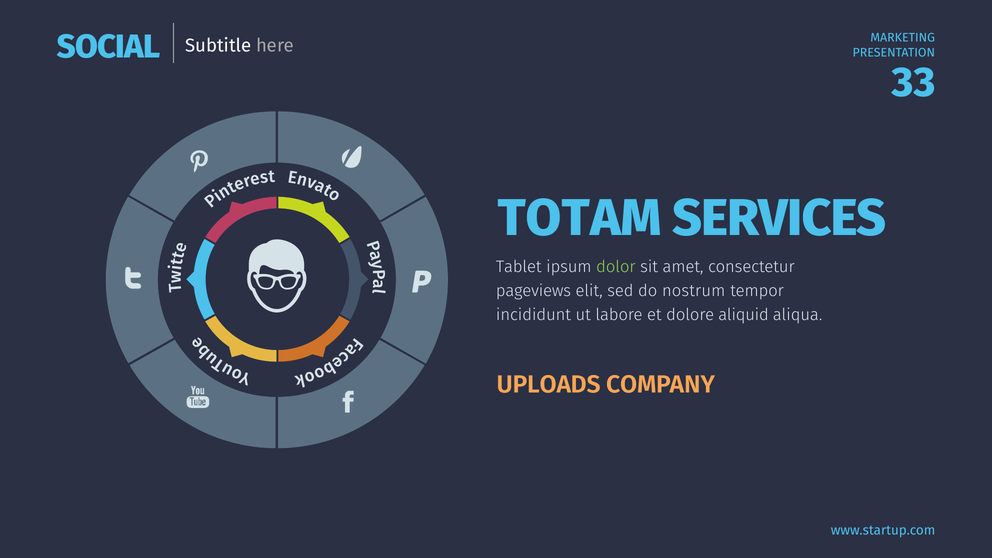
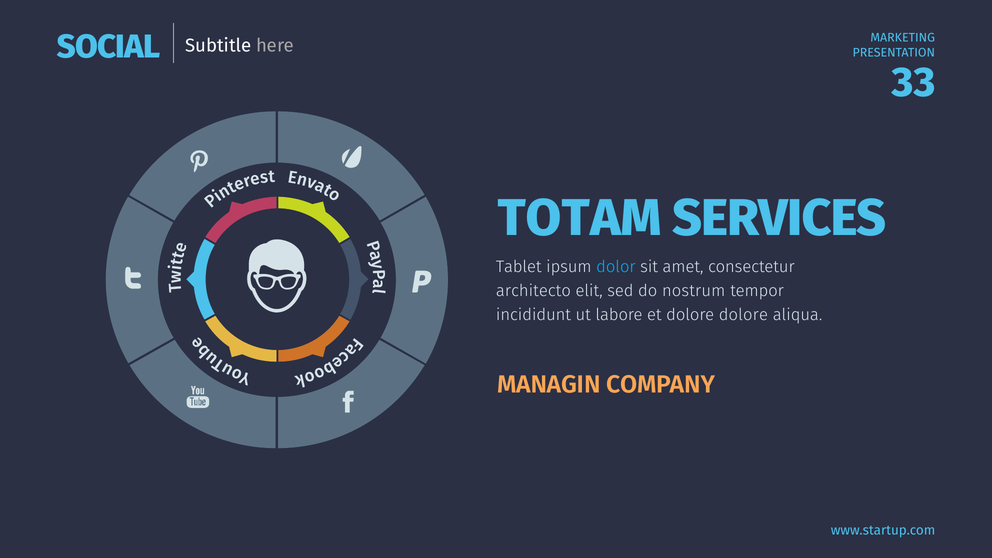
dolor colour: light green -> light blue (616, 267)
pageviews: pageviews -> architecto (533, 291)
dolore aliquid: aliquid -> dolore (743, 315)
UPLOADS: UPLOADS -> MANAGIN (549, 385)
